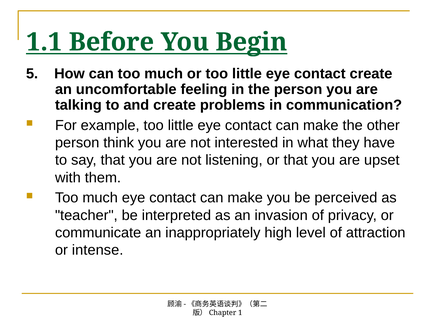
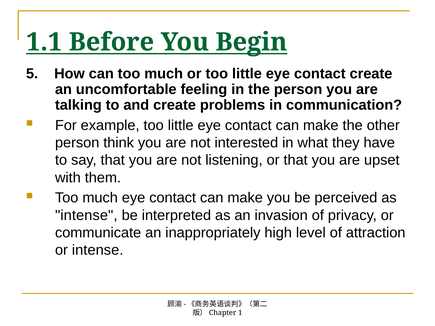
teacher: teacher -> intense (86, 215)
